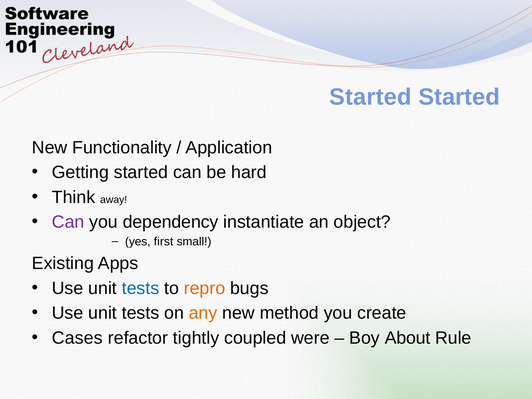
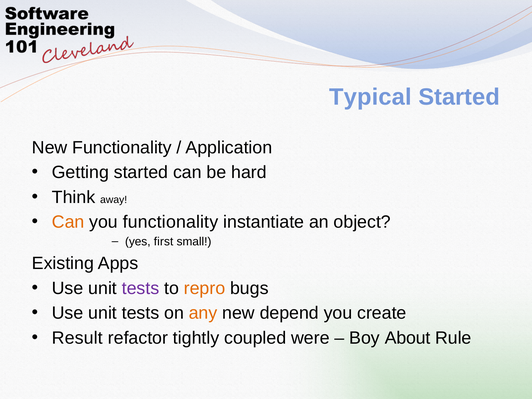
Started: Started -> Typical (370, 97)
Can colour: purple -> orange (68, 222)
you dependency: dependency -> functionality (171, 222)
tests colour: blue -> purple (141, 288)
method: method -> depend (289, 313)
Cases: Cases -> Result (77, 338)
